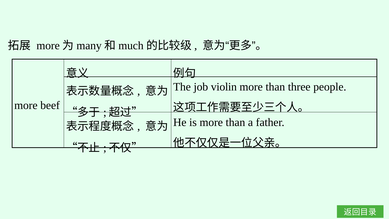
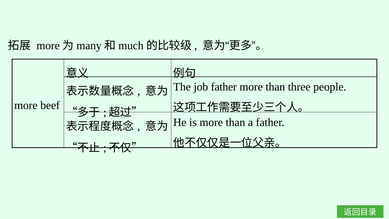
job violin: violin -> father (224, 87)
